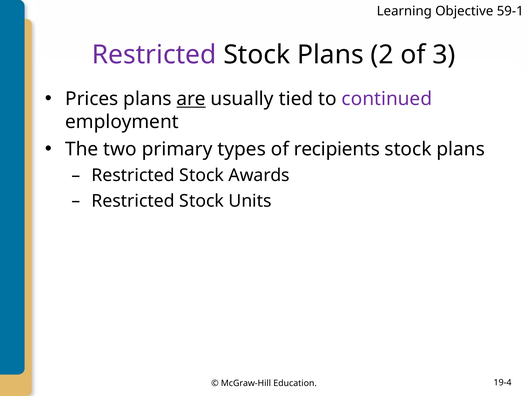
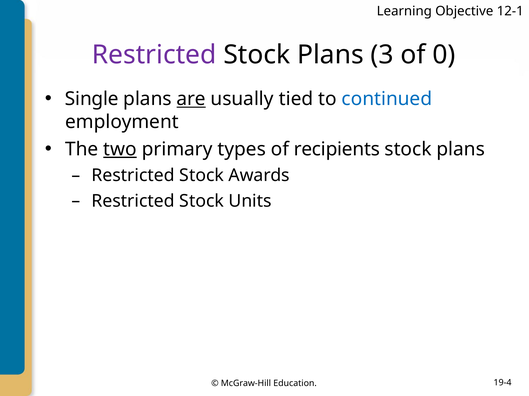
59-1: 59-1 -> 12-1 (510, 11)
2: 2 -> 3 (382, 55)
3: 3 -> 0 (444, 55)
Prices: Prices -> Single (92, 99)
continued colour: purple -> blue (387, 99)
two underline: none -> present (120, 149)
